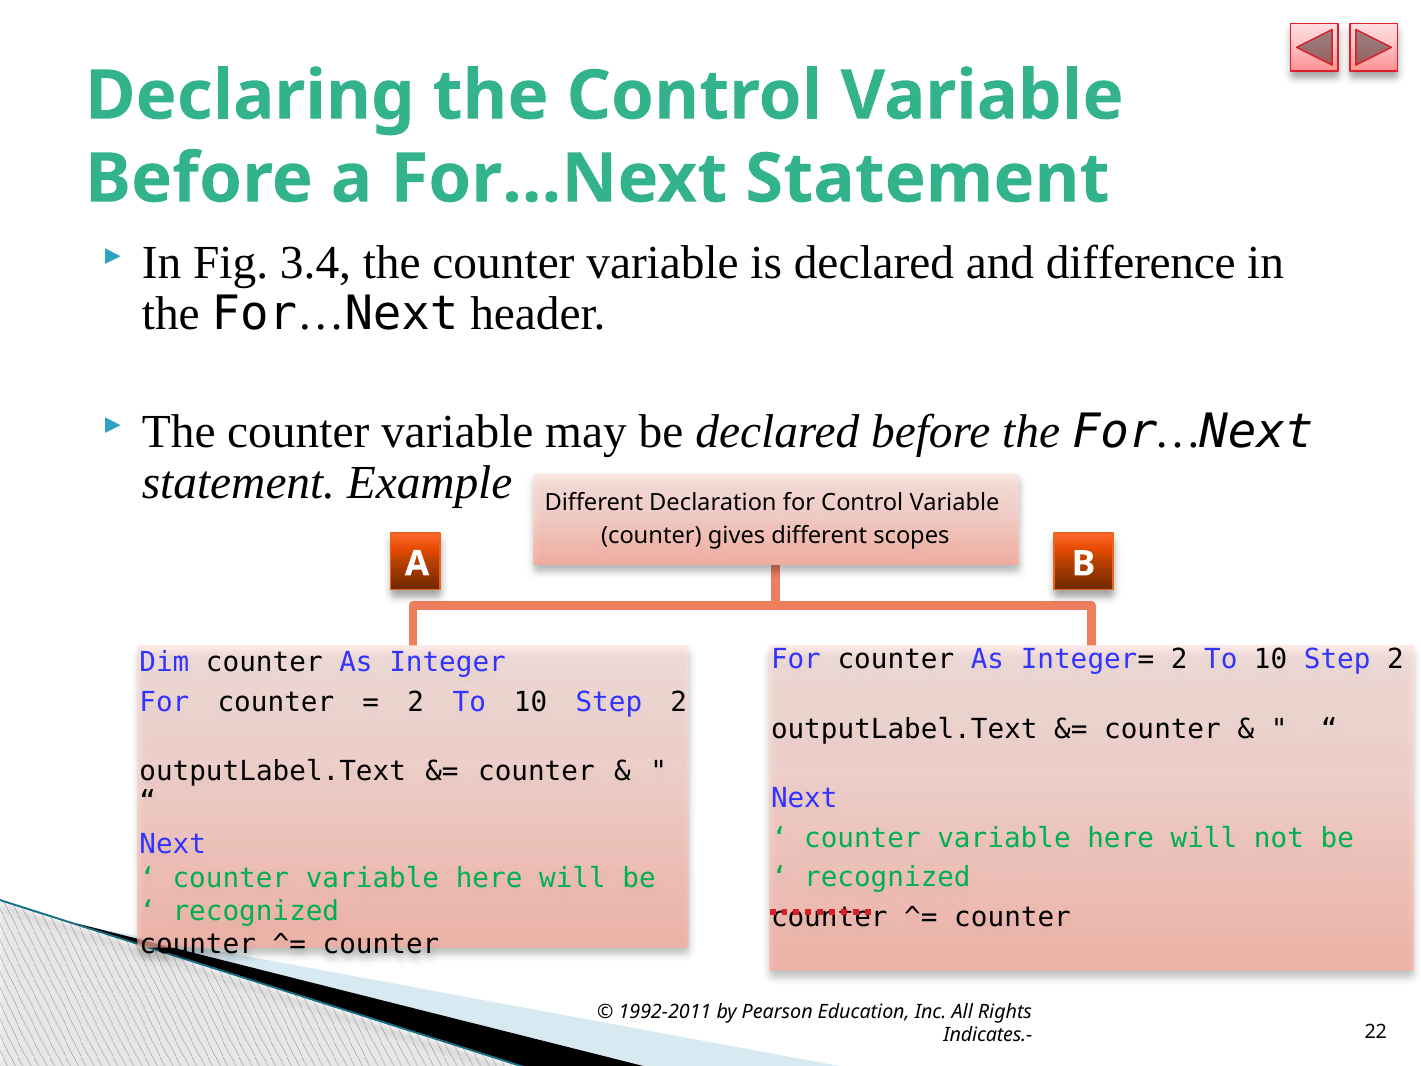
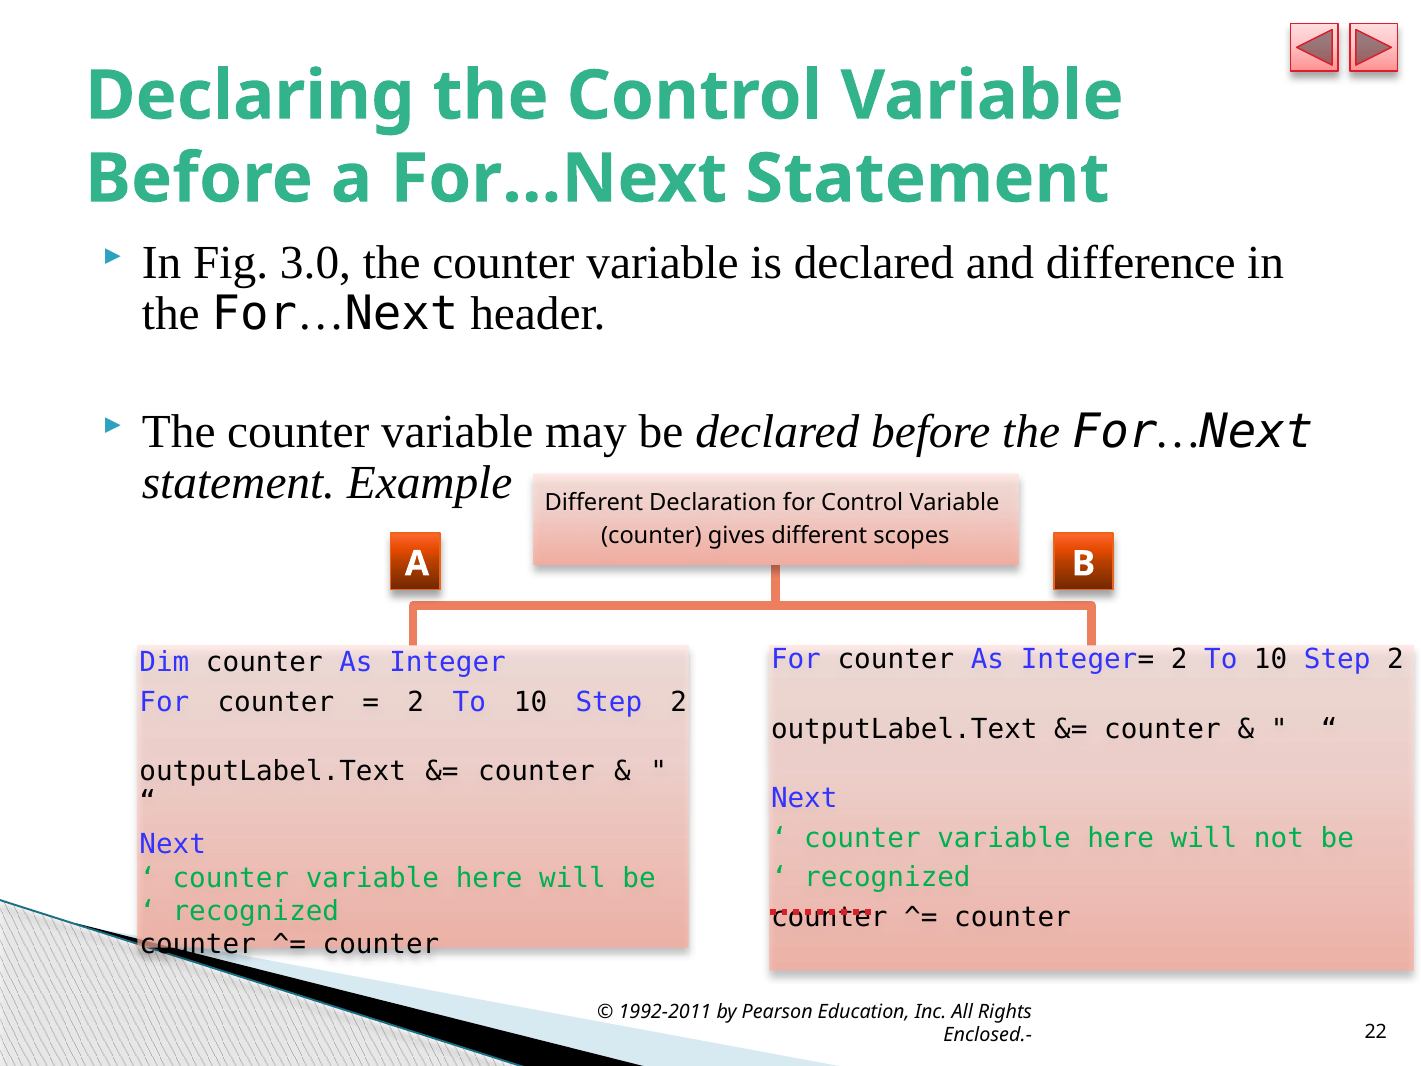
3.4: 3.4 -> 3.0 (316, 263)
Indicates.-: Indicates.- -> Enclosed.- (988, 1035)
